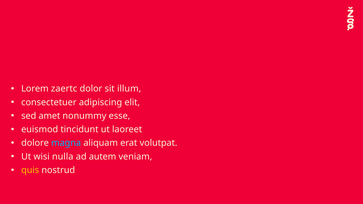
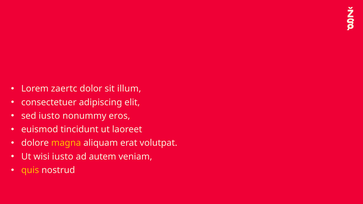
sed amet: amet -> iusto (49, 116)
esse: esse -> eros (119, 116)
magna colour: light blue -> yellow (66, 143)
wisi nulla: nulla -> iusto (63, 157)
